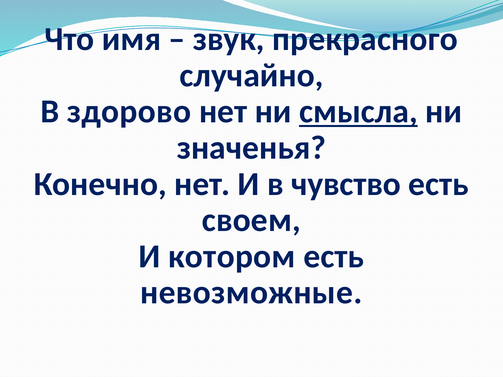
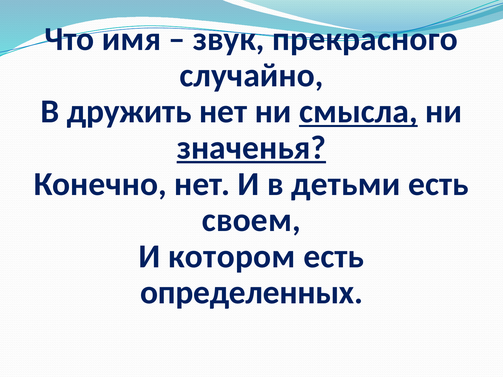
здорово: здорово -> дружить (129, 112)
значенья underline: none -> present (251, 148)
чувство: чувство -> детьми (346, 184)
невозможные: невозможные -> определенных (252, 293)
